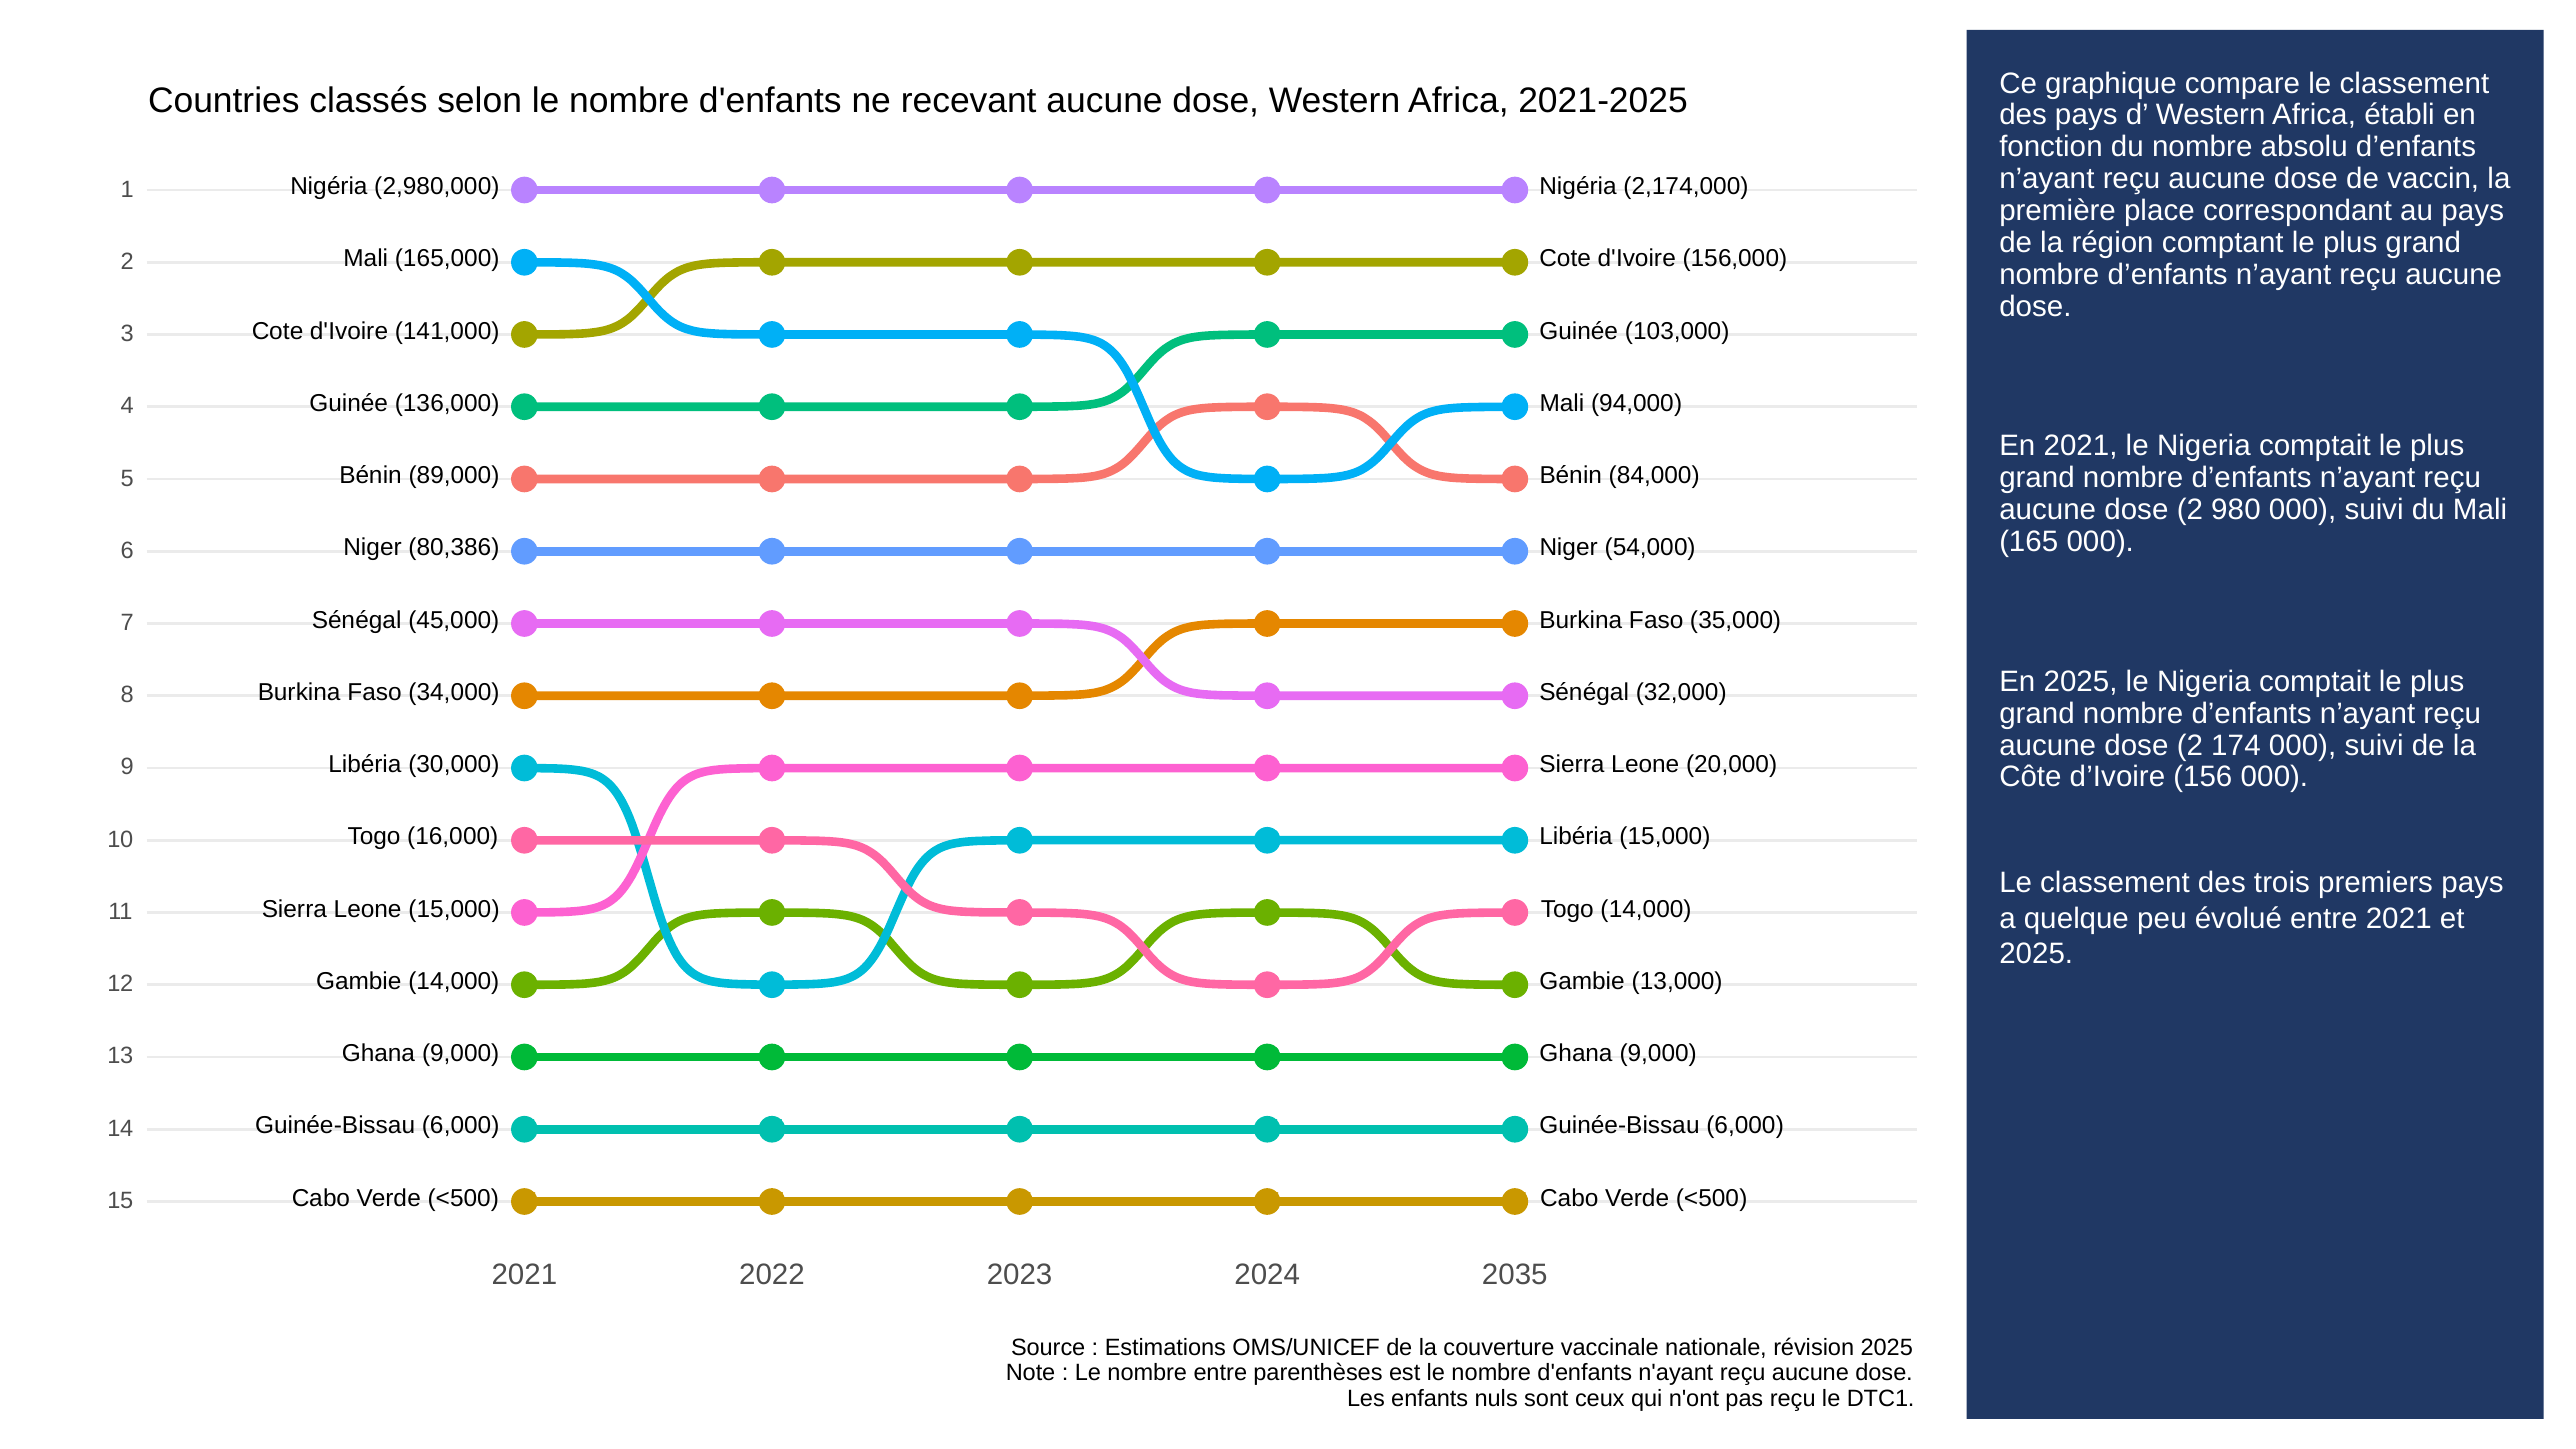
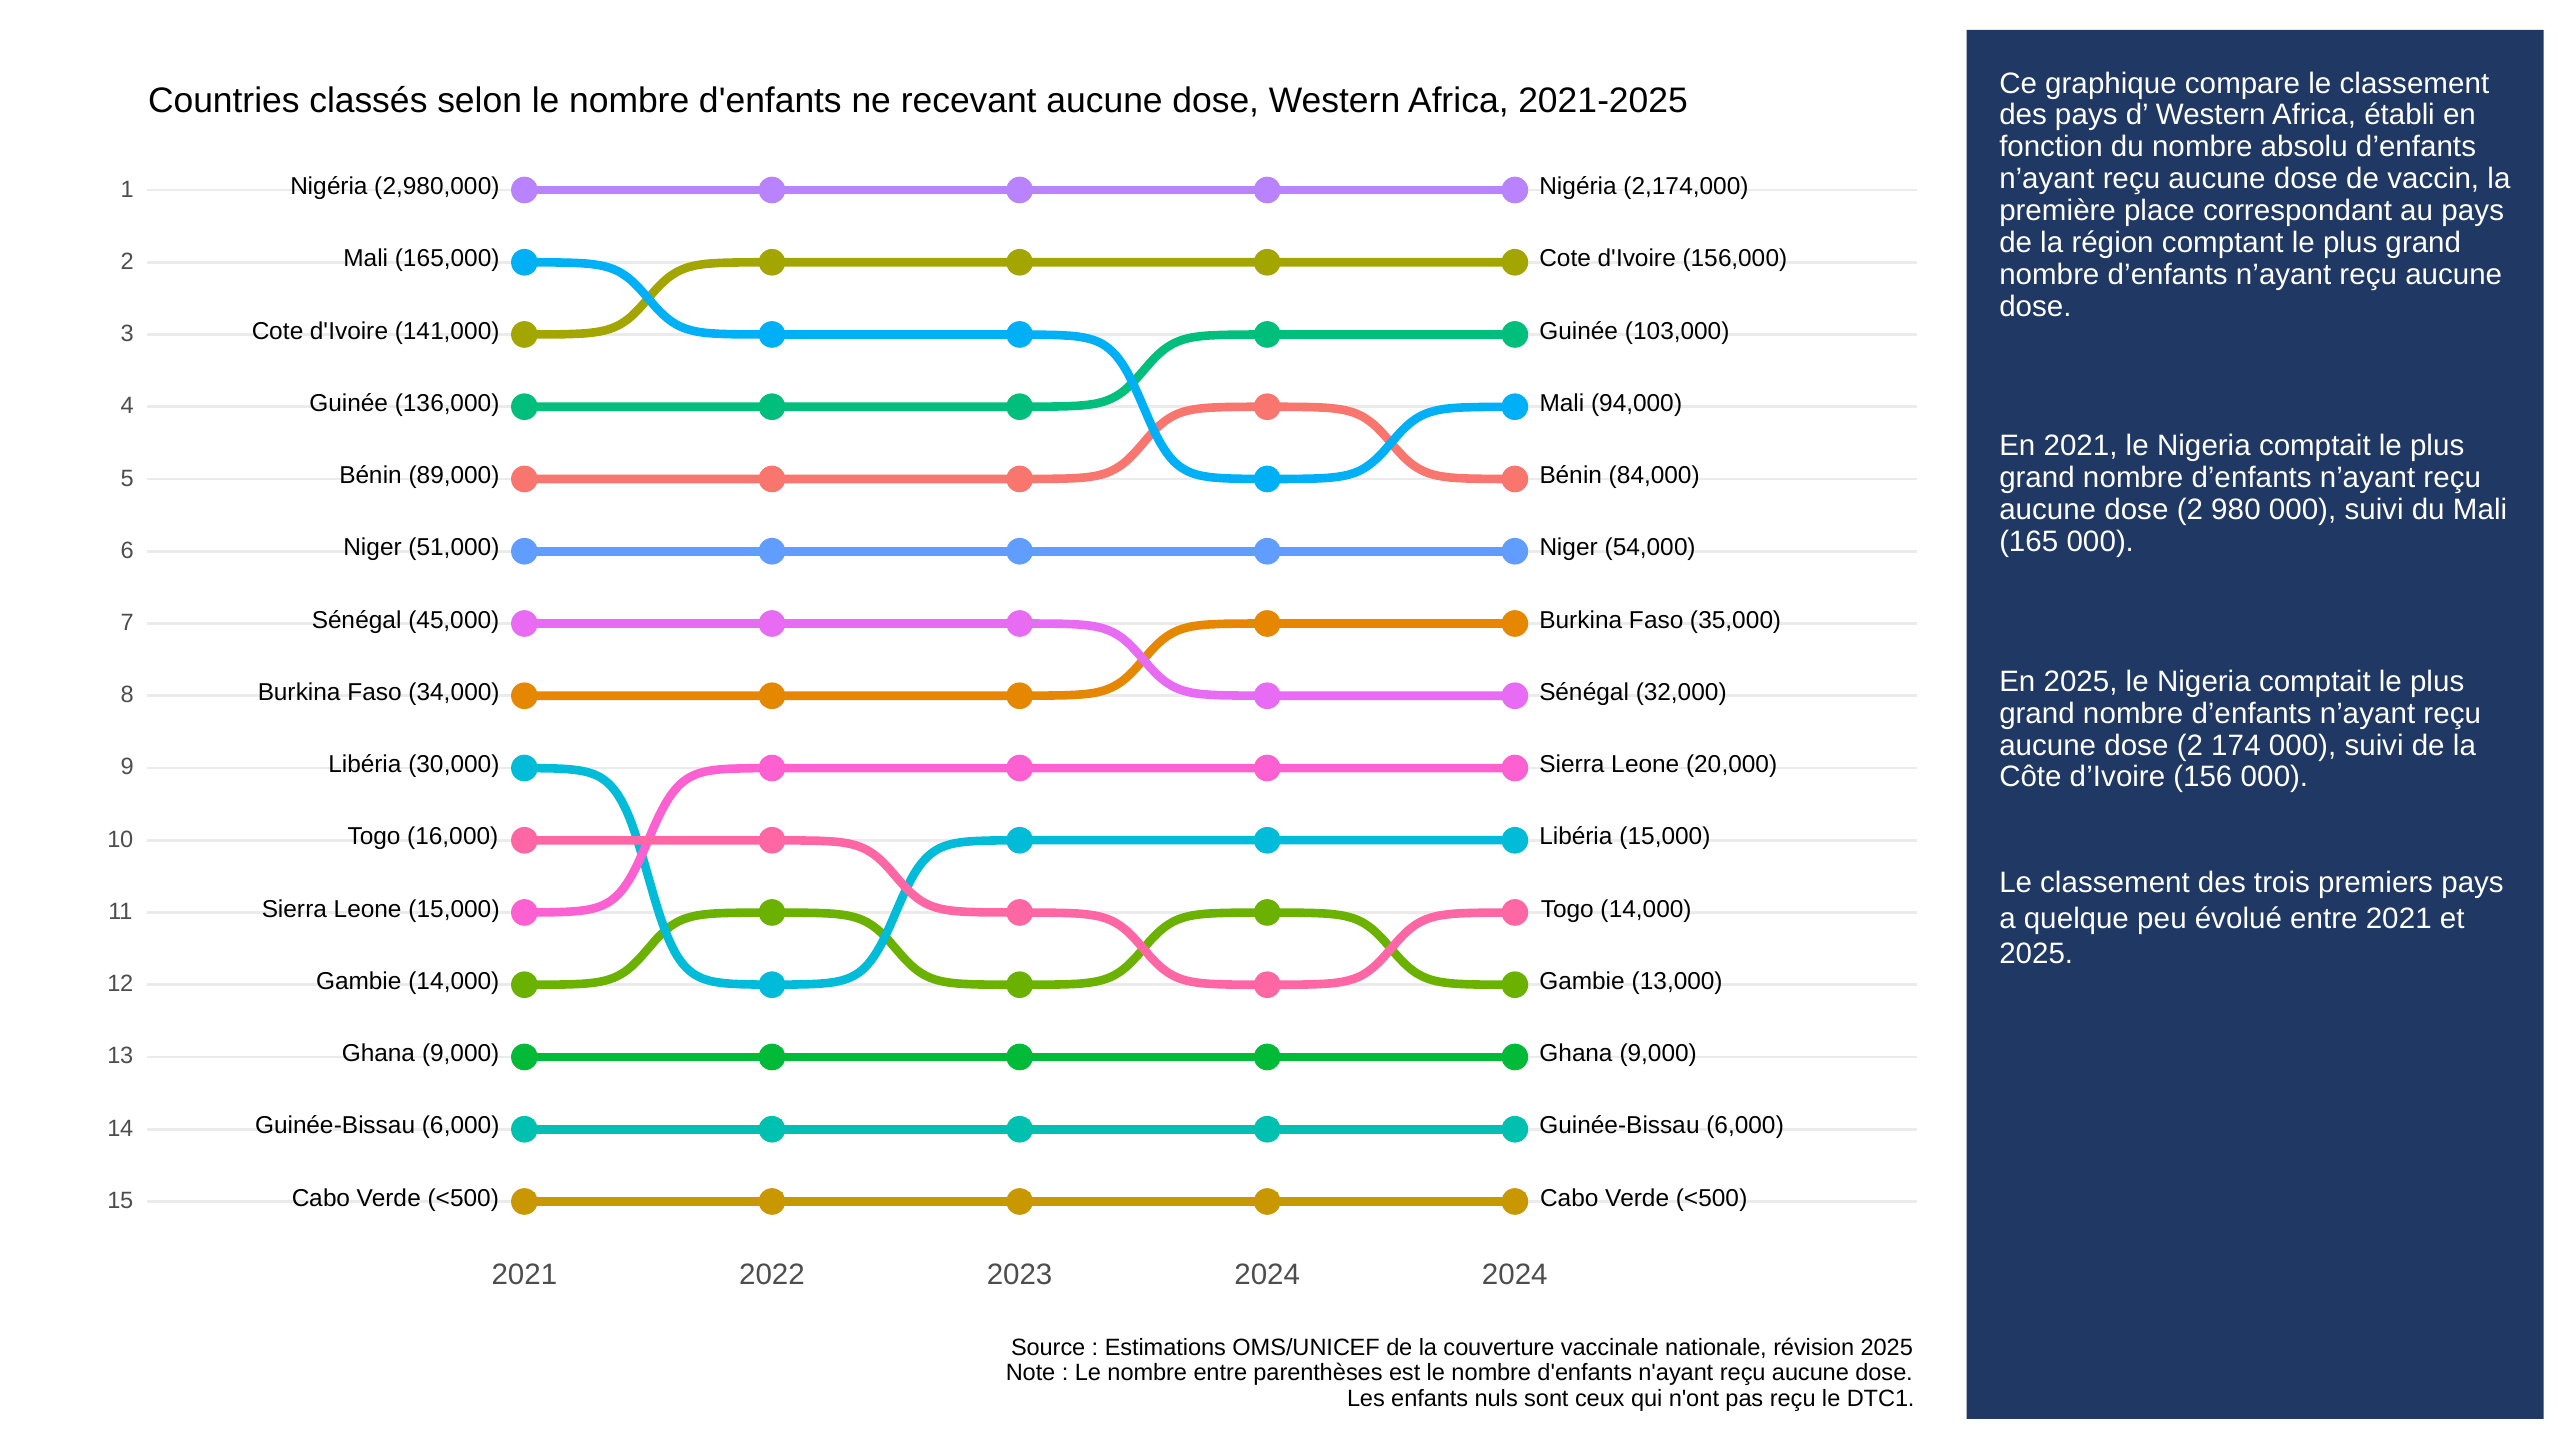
80,386: 80,386 -> 51,000 (454, 548)
2024 2035: 2035 -> 2024 (1515, 1275)
